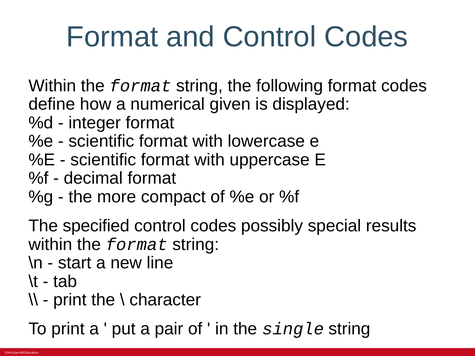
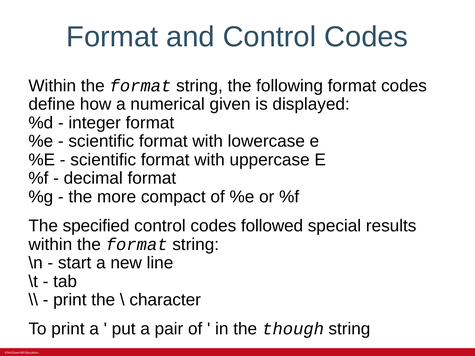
possibly: possibly -> followed (272, 226)
single: single -> though (293, 329)
